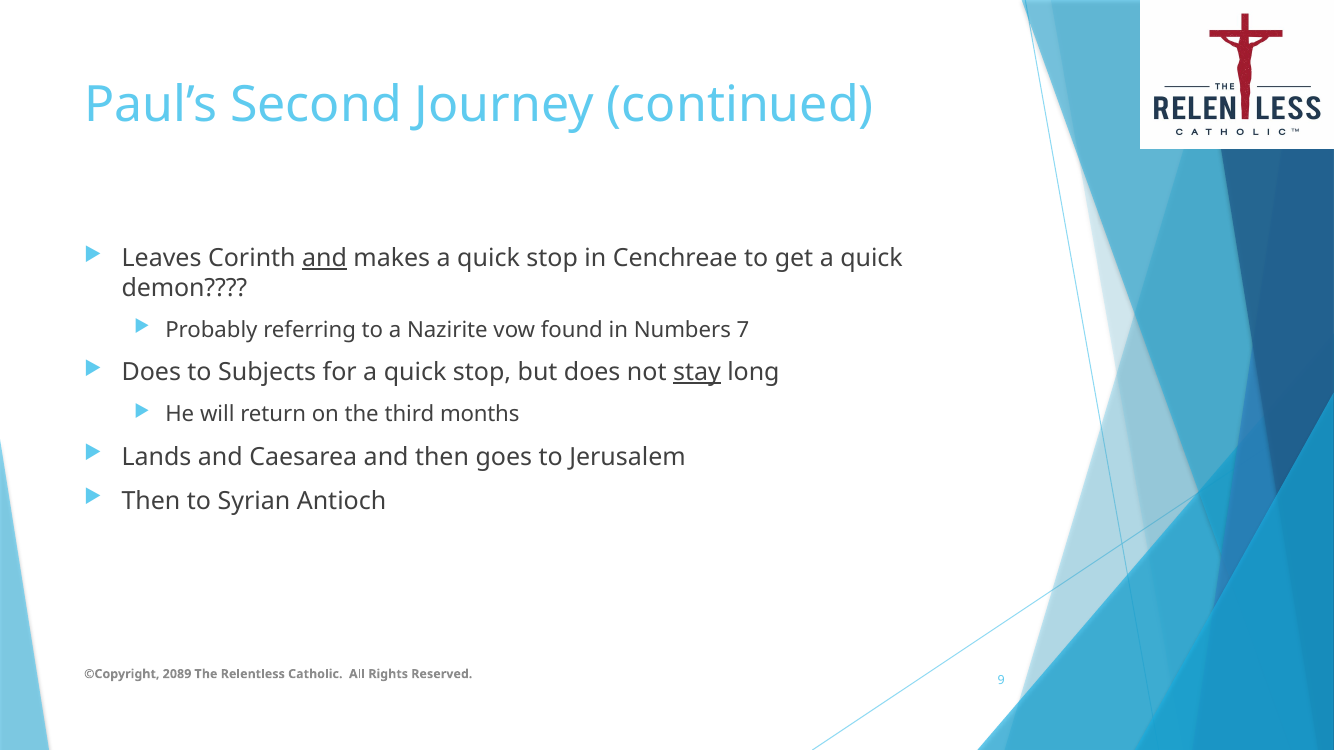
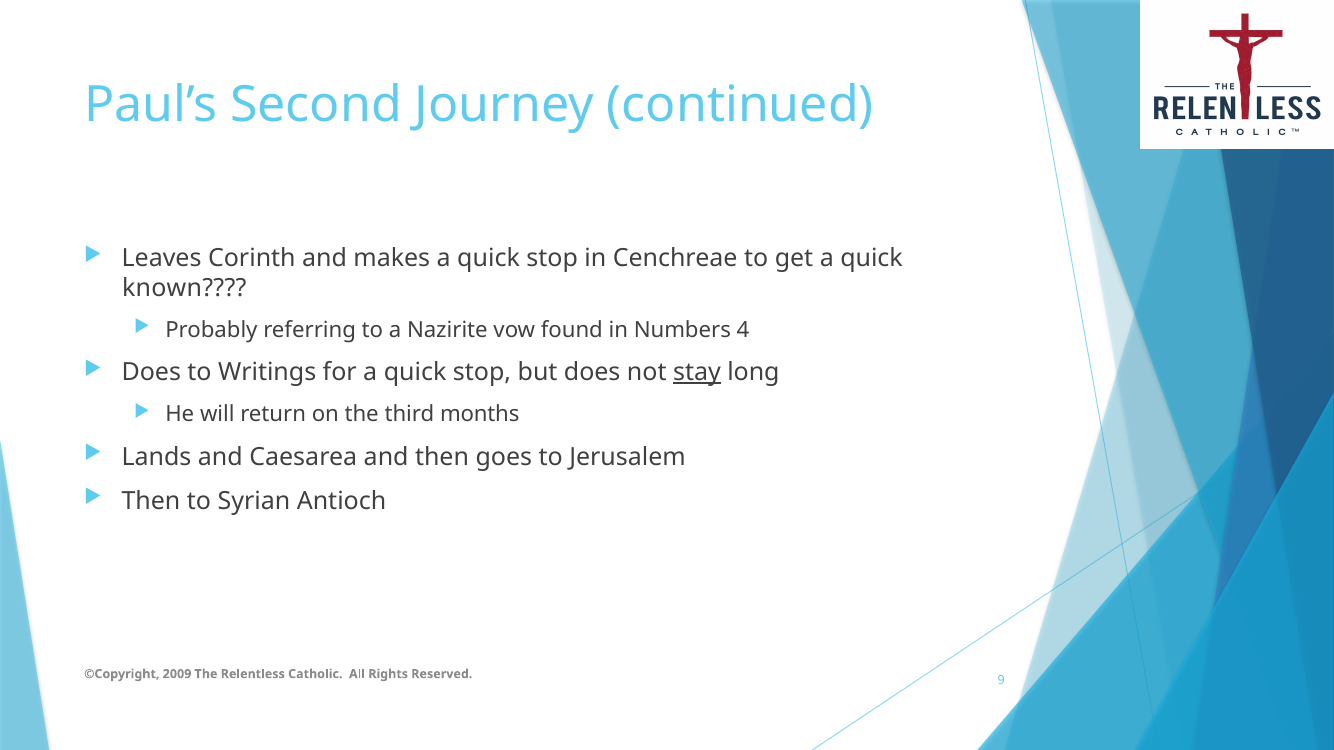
and underline: present -> none (325, 258)
demon: demon -> known (184, 288)
7: 7 -> 4 (743, 330)
Subjects: Subjects -> Writings (267, 373)
2089: 2089 -> 2009 (177, 674)
